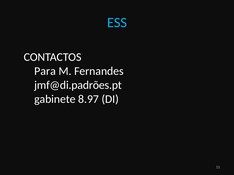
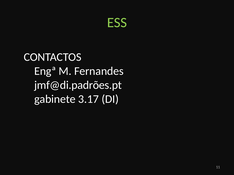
ESS colour: light blue -> light green (117, 23)
Para: Para -> Engª (45, 71)
8.97: 8.97 -> 3.17 (89, 99)
